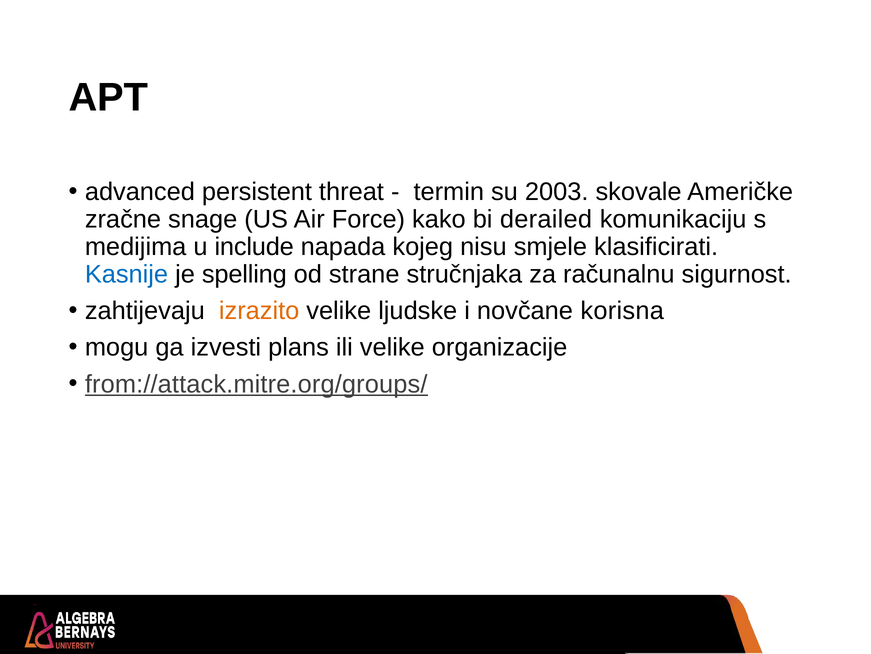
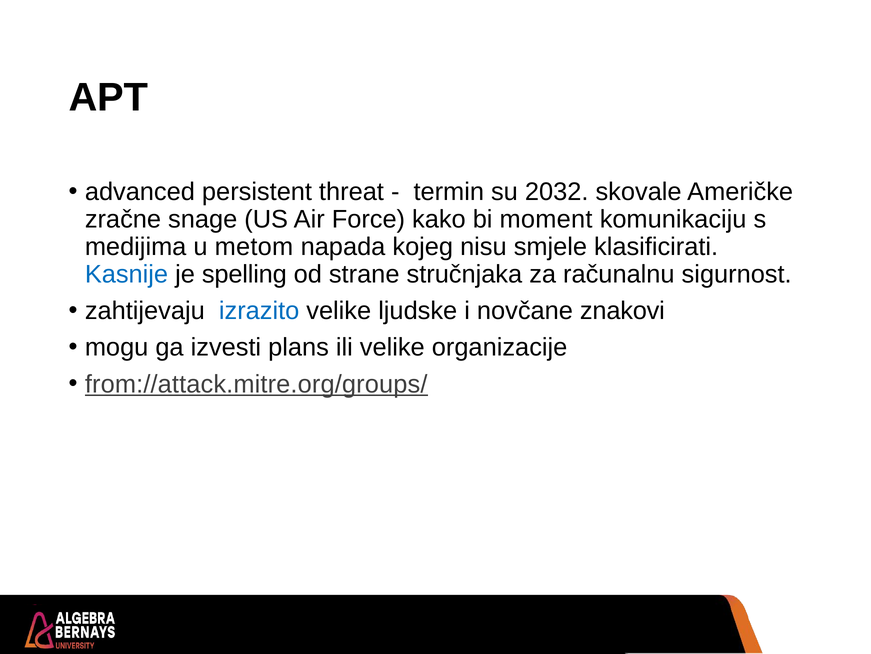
2003: 2003 -> 2032 (557, 192)
derailed: derailed -> moment (546, 219)
include: include -> metom (254, 247)
izrazito colour: orange -> blue (259, 311)
korisna: korisna -> znakovi (622, 311)
